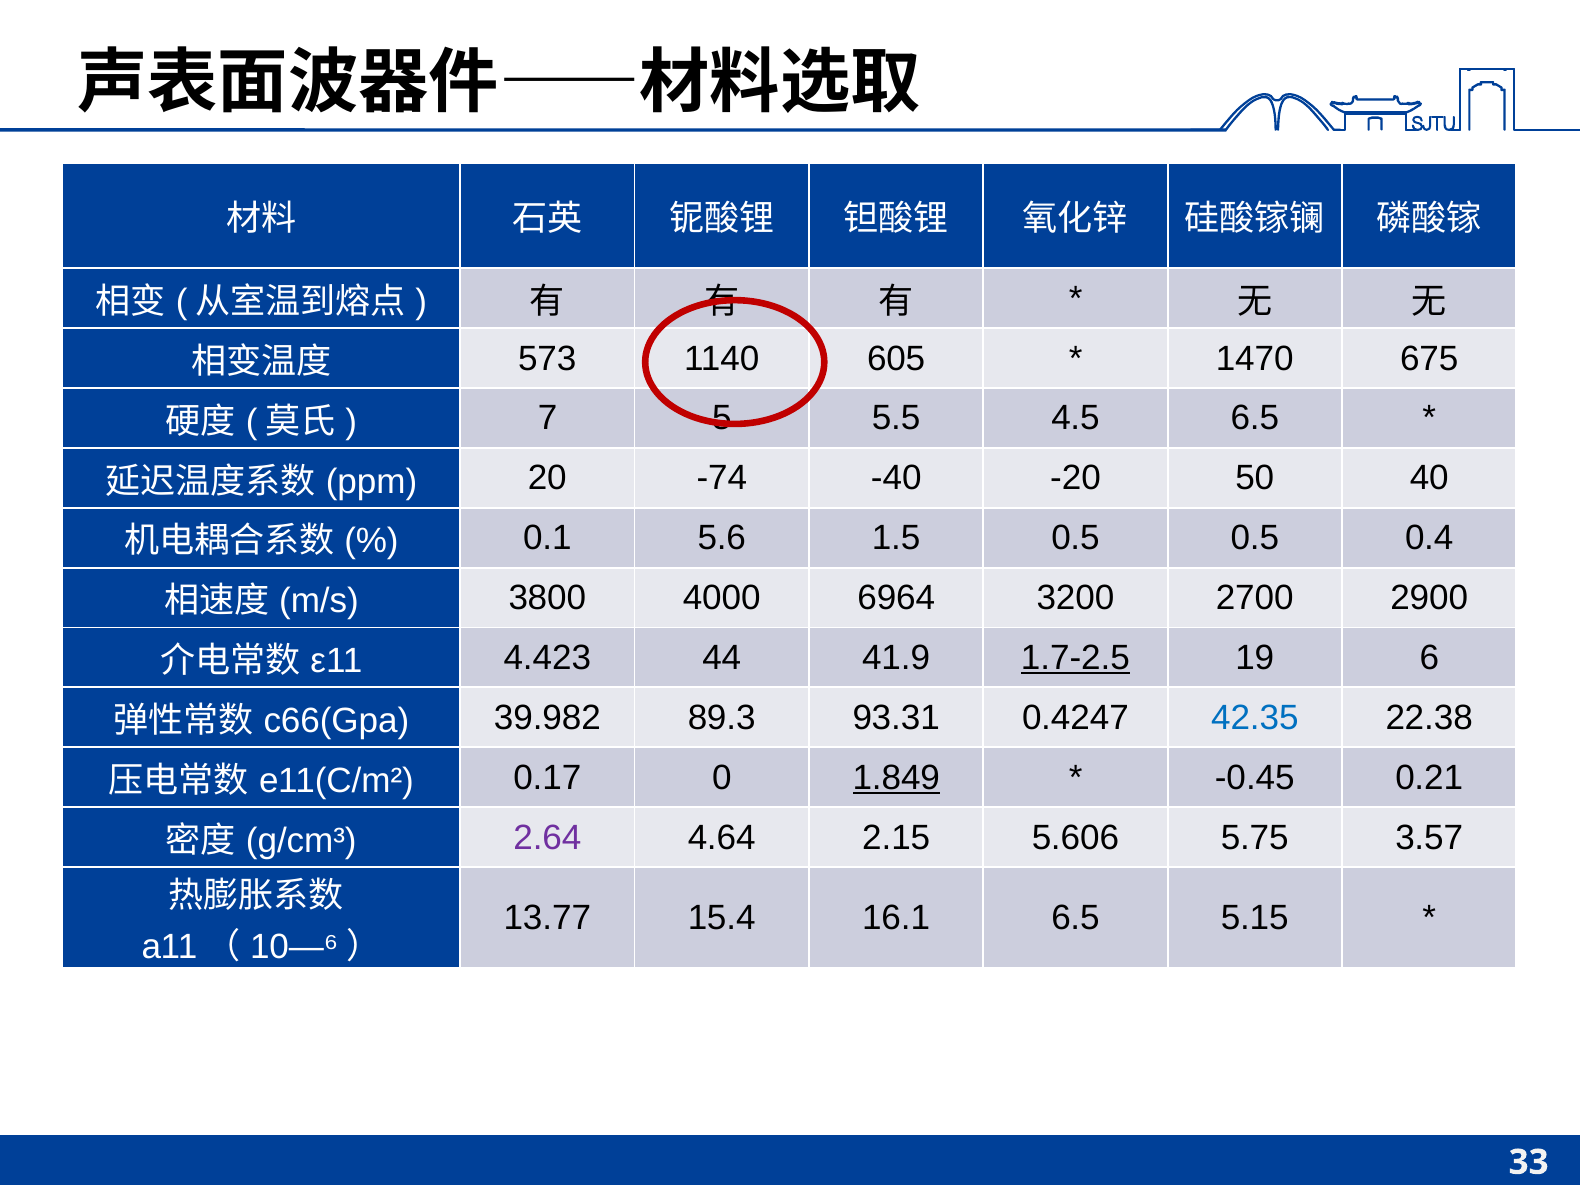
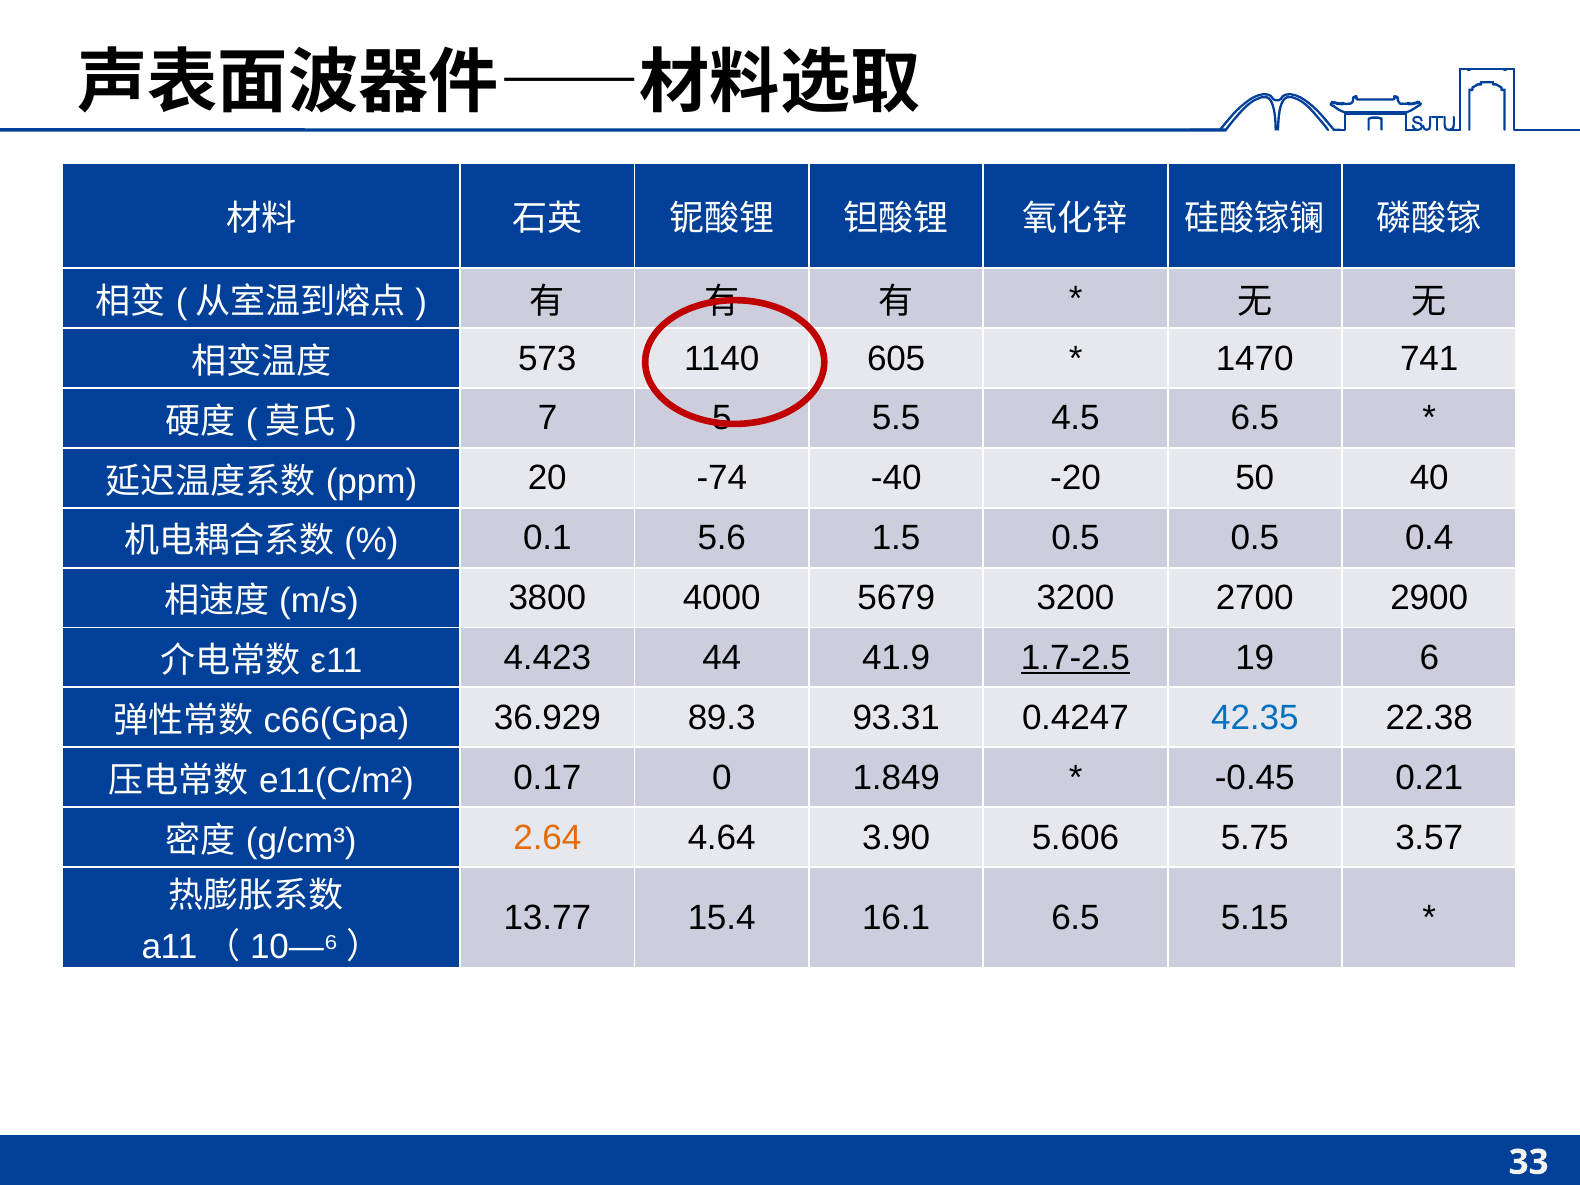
675: 675 -> 741 (1429, 358)
6964: 6964 -> 5679 (896, 598)
39.982: 39.982 -> 36.929 (547, 718)
1.849 underline: present -> none (896, 778)
2.64 colour: purple -> orange (547, 838)
2.15: 2.15 -> 3.90 (896, 838)
